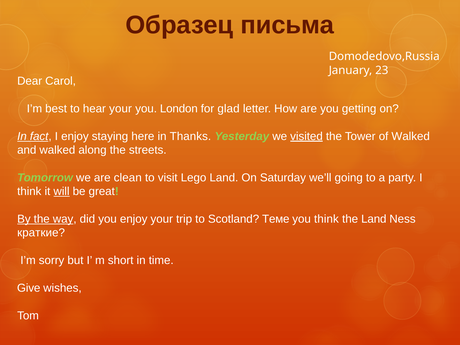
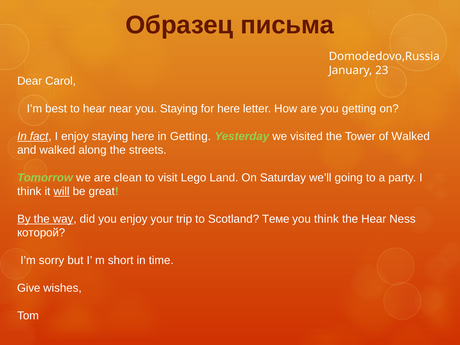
hear your: your -> near (121, 109)
you London: London -> Staying (179, 109)
for glad: glad -> here (229, 109)
in Thanks: Thanks -> Getting (190, 136)
visited underline: present -> none (307, 136)
the Land: Land -> Hear (374, 219)
краткие: краткие -> которой (41, 233)
